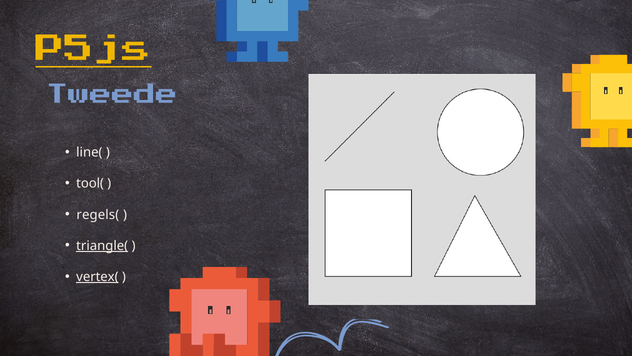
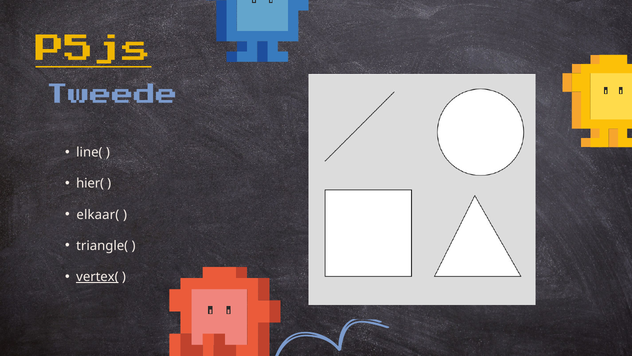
tool(: tool( -> hier( (90, 183)
regels(: regels( -> elkaar( (98, 214)
triangle( underline: present -> none (102, 245)
